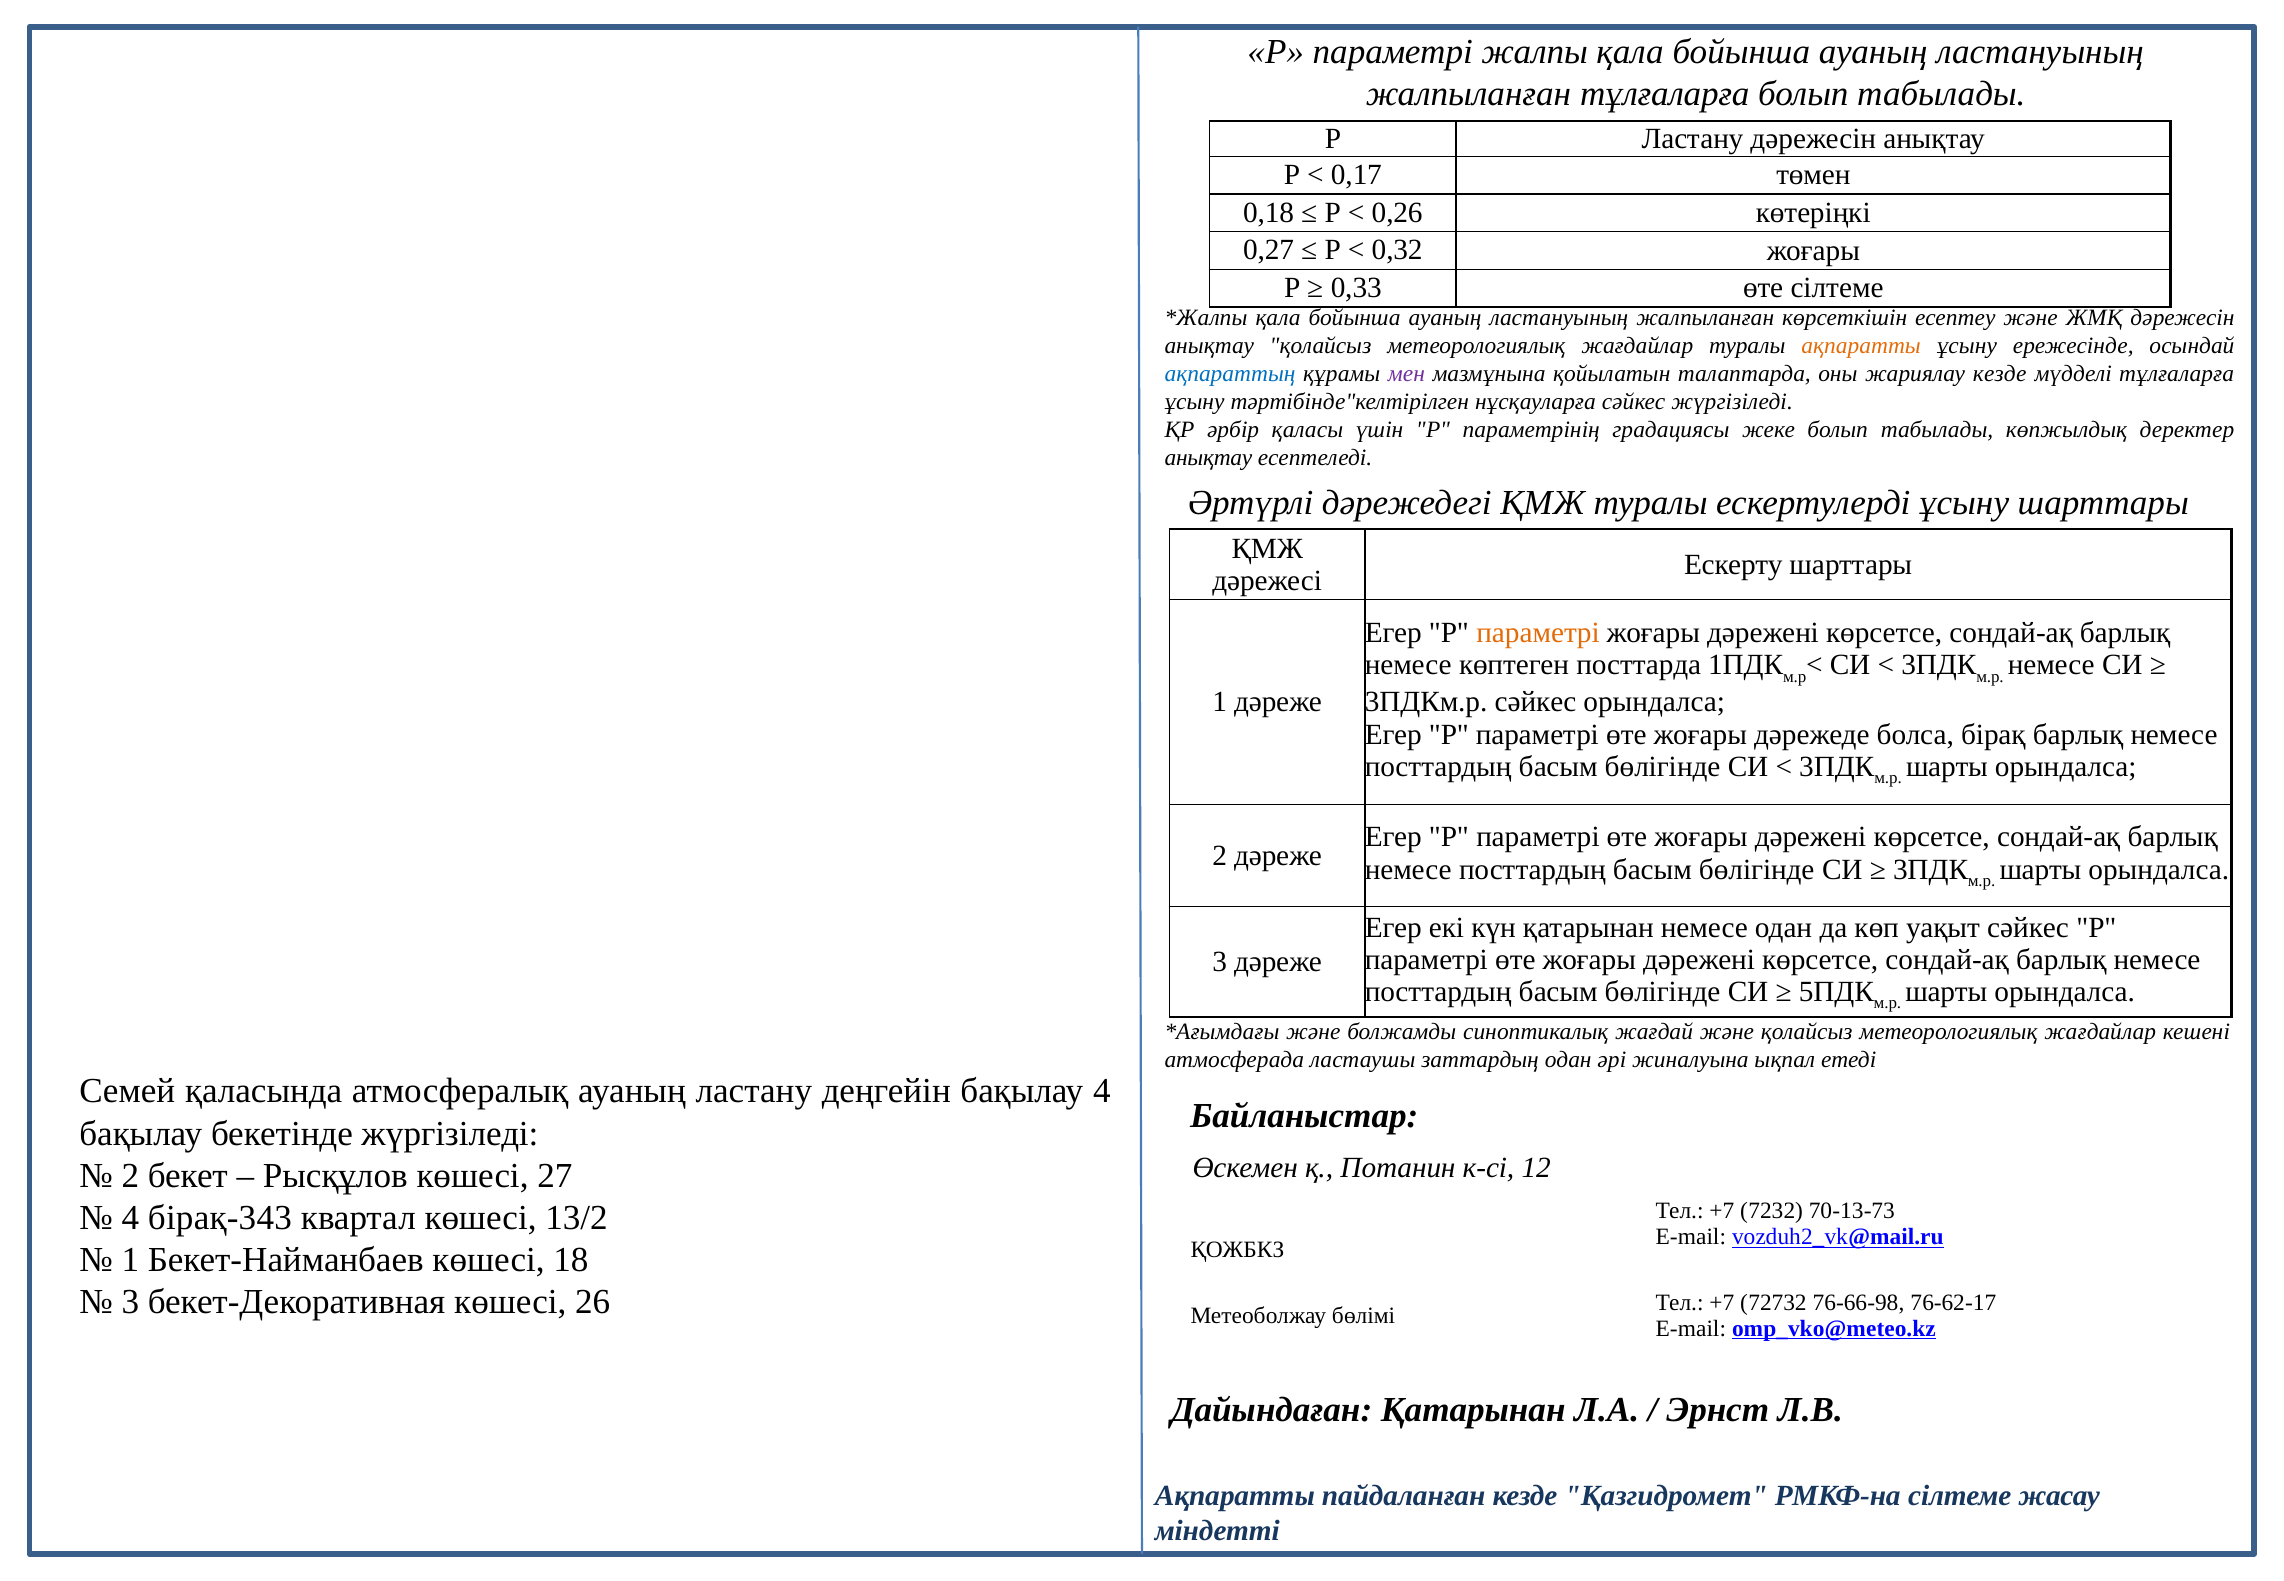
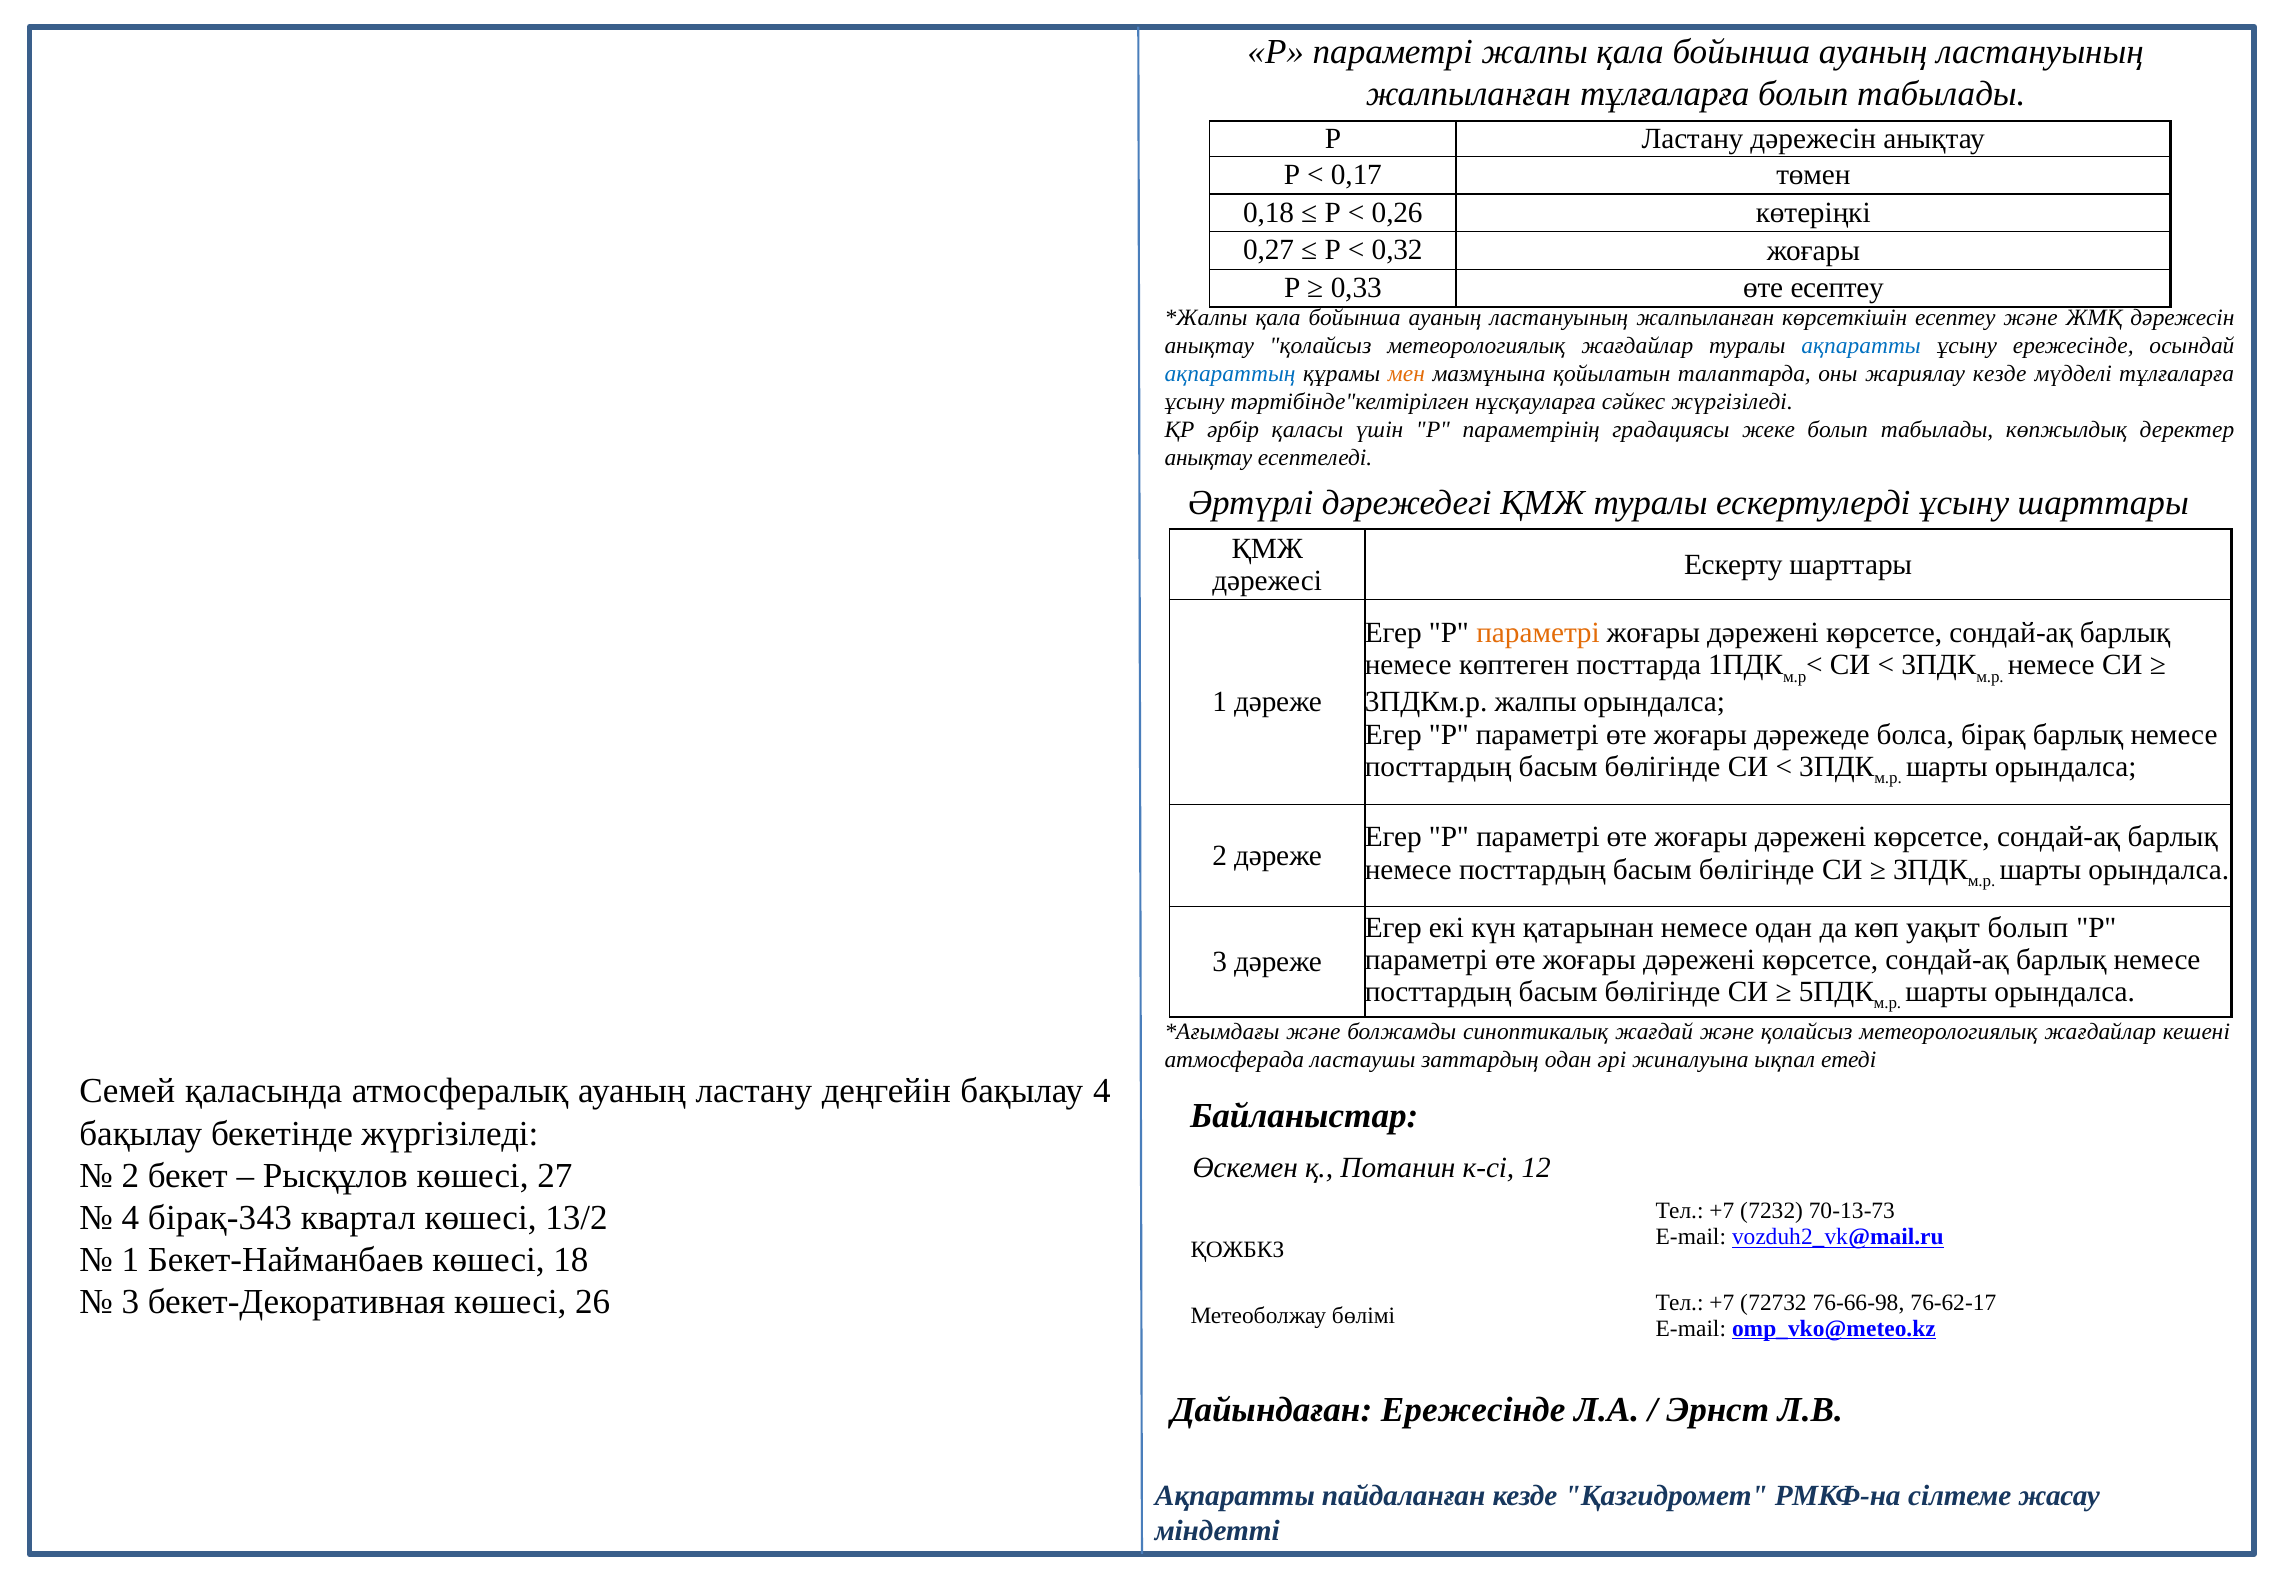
өте сілтеме: сілтеме -> есептеу (1837, 288)
ақпаратты colour: orange -> blue (1861, 346)
мен colour: purple -> orange (1406, 374)
3ПДКм.р сәйкес: сәйкес -> жалпы (1536, 702)
уақыт сәйкес: сәйкес -> болып (2028, 928)
Дайындаған Қатарынан: Қатарынан -> Ережесінде (1473, 1411)
